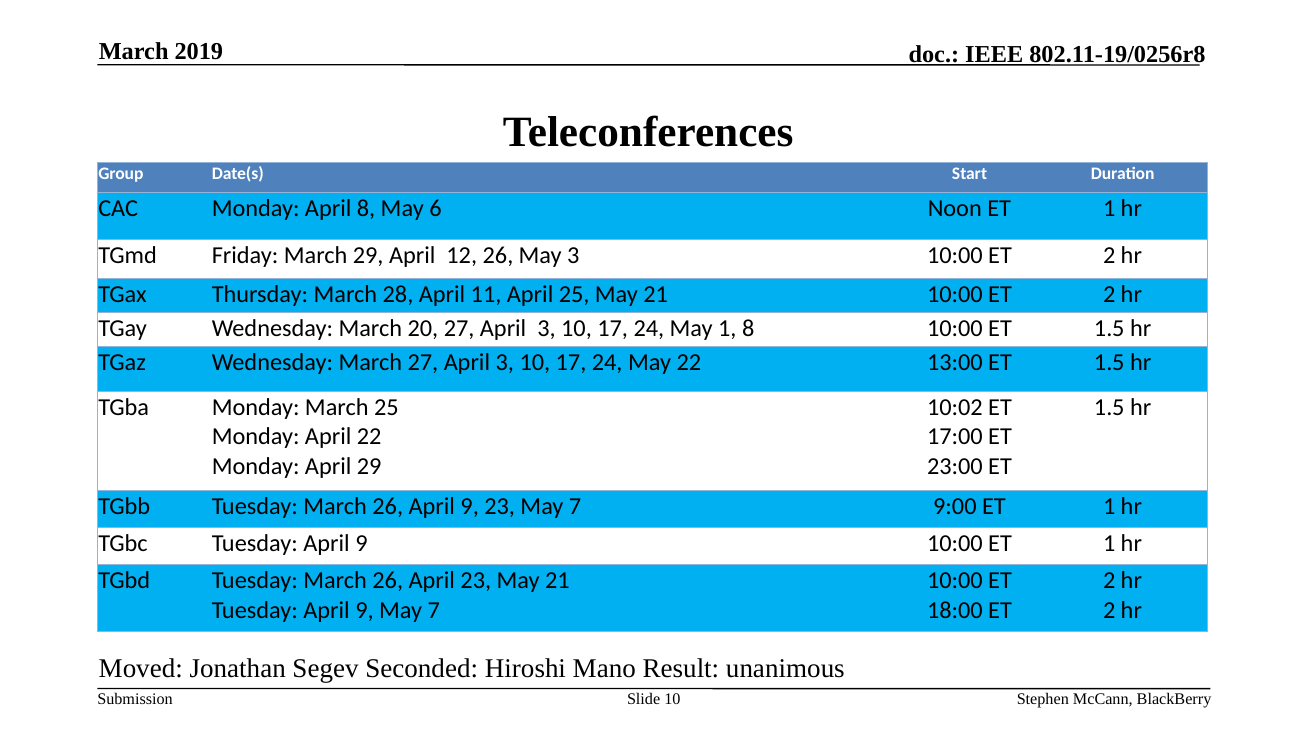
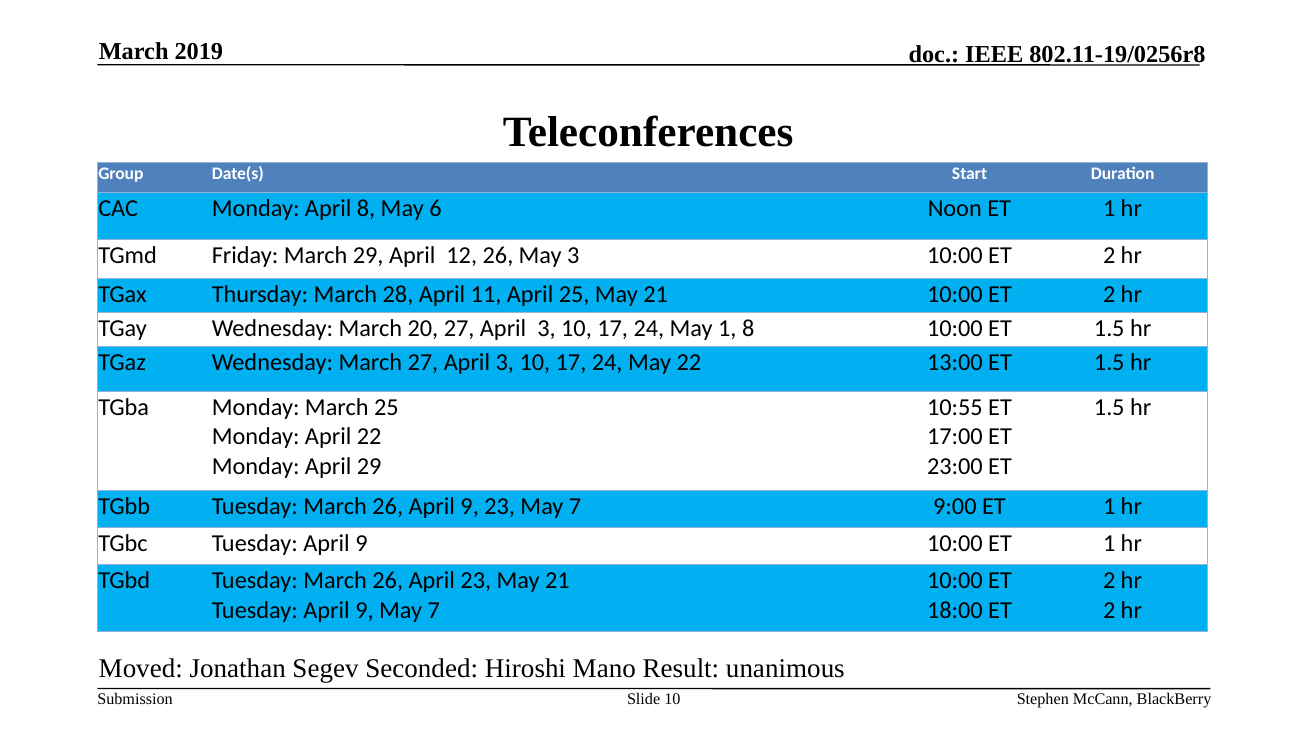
10:02: 10:02 -> 10:55 (955, 407)
